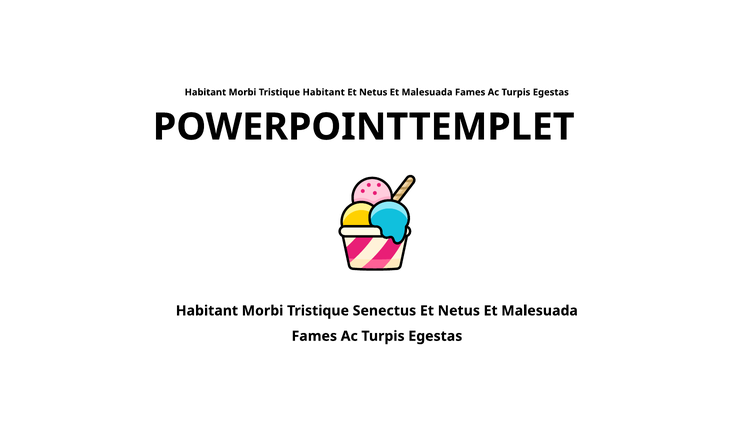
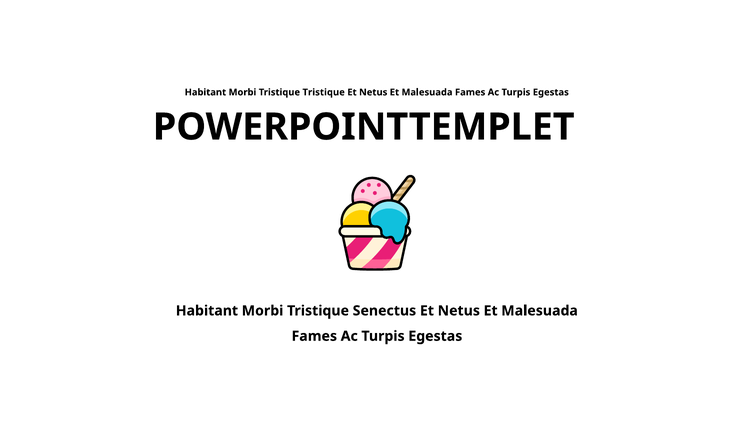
Tristique Habitant: Habitant -> Tristique (324, 92)
